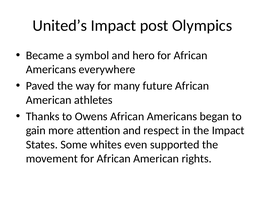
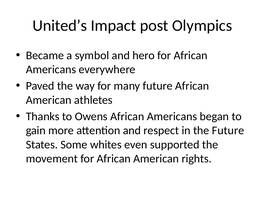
the Impact: Impact -> Future (228, 131)
